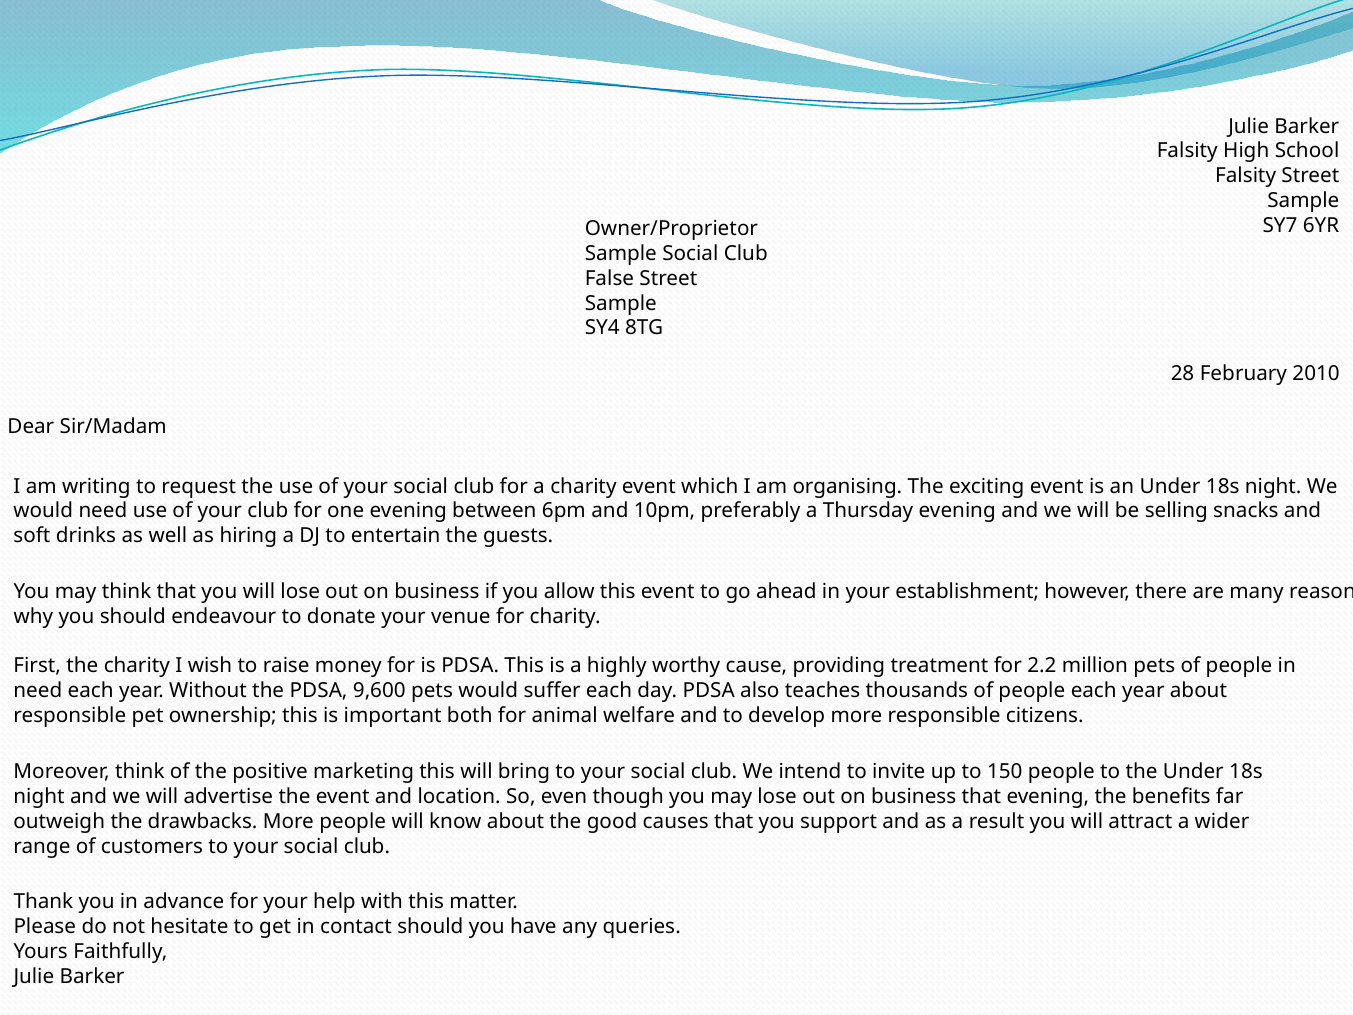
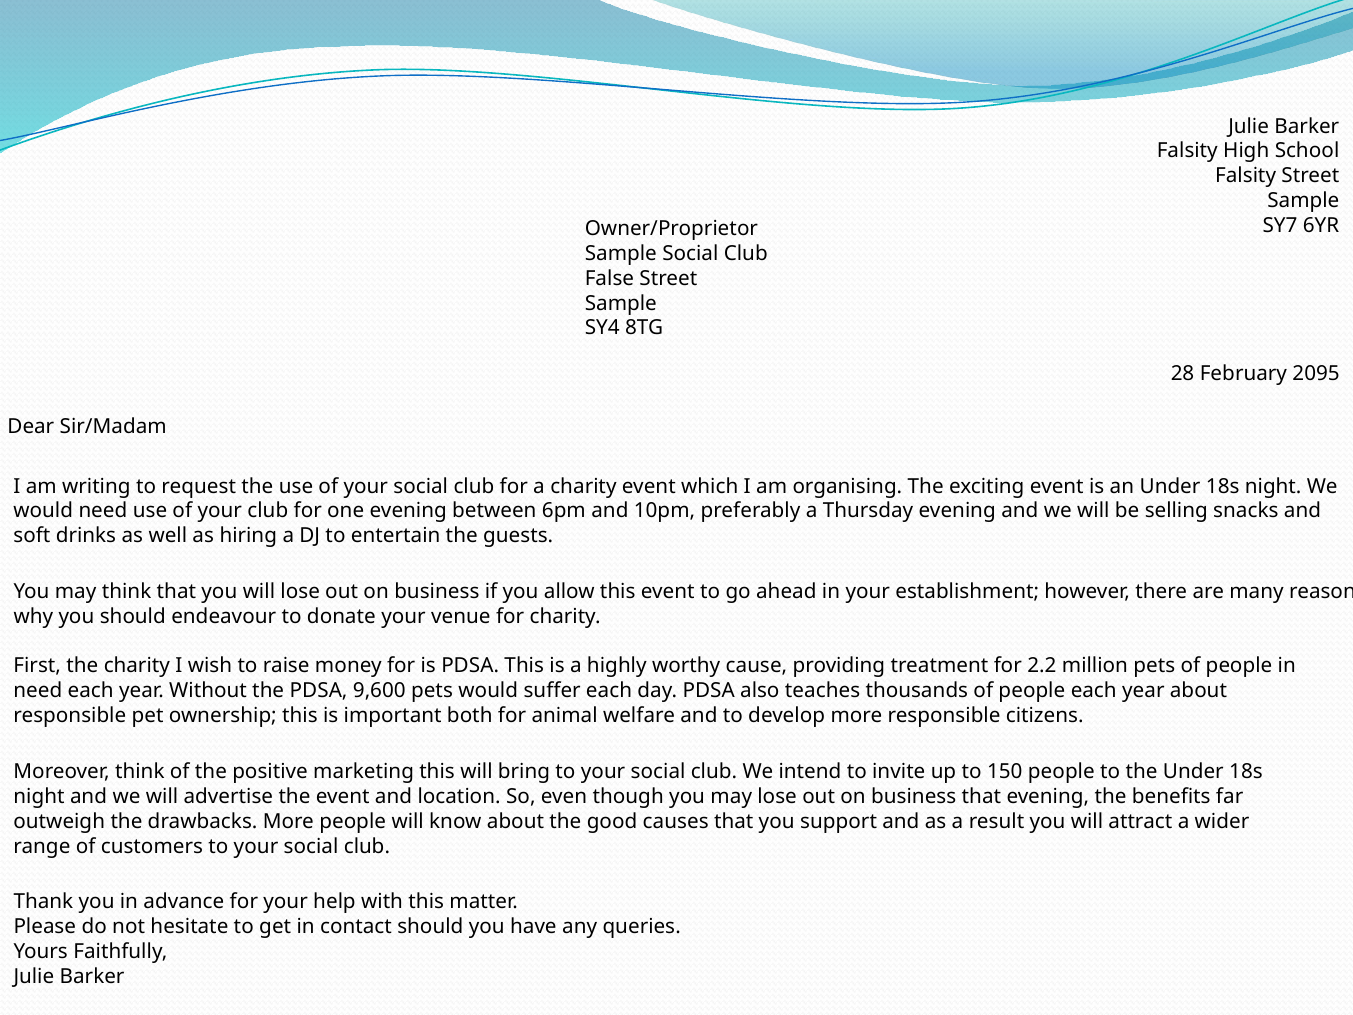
2010: 2010 -> 2095 (1316, 374)
